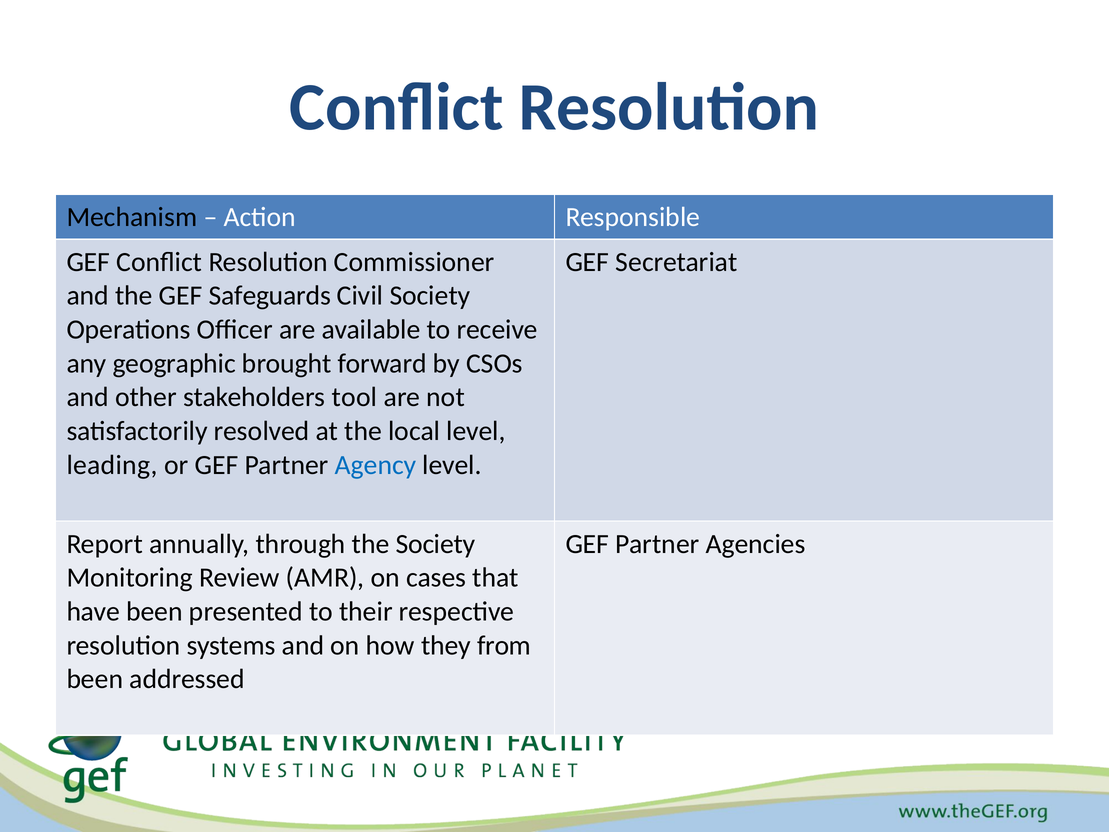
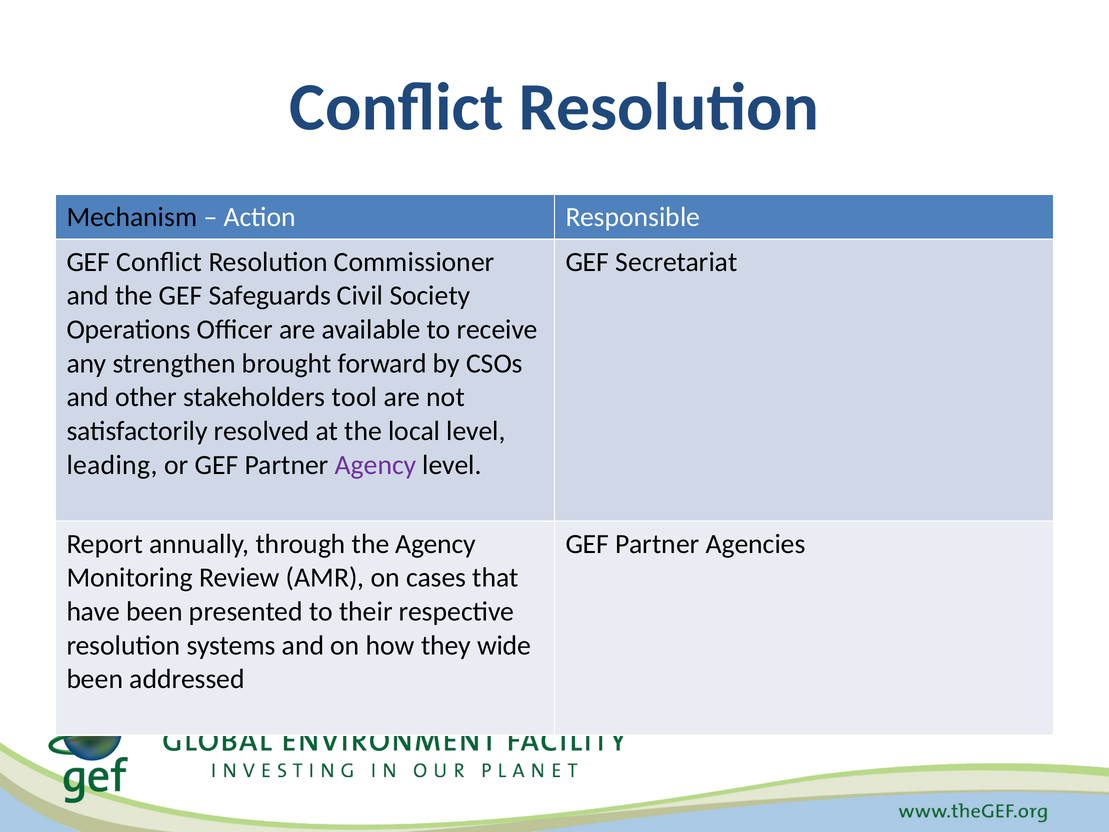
geographic: geographic -> strengthen (174, 363)
Agency colour: blue -> purple (375, 465)
the Society: Society -> Agency (435, 544)
from: from -> wide (504, 645)
